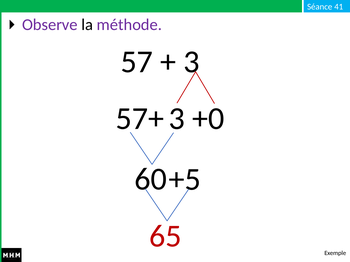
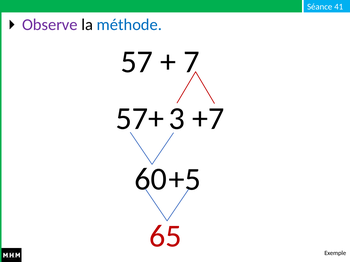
méthode colour: purple -> blue (129, 25)
3: 3 -> 7 (192, 62)
+0: +0 -> +7 (208, 119)
